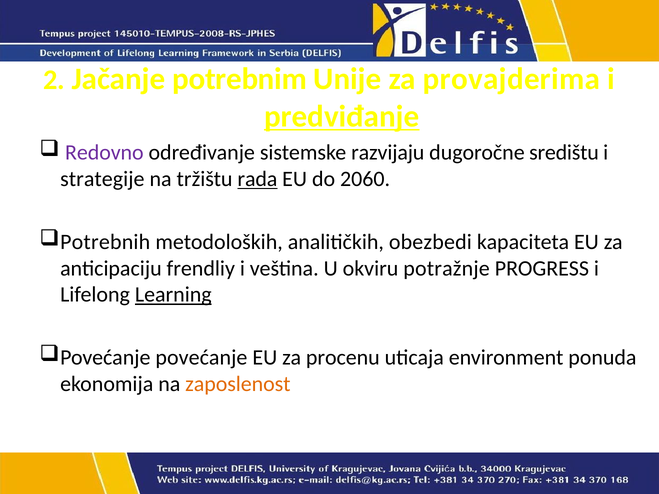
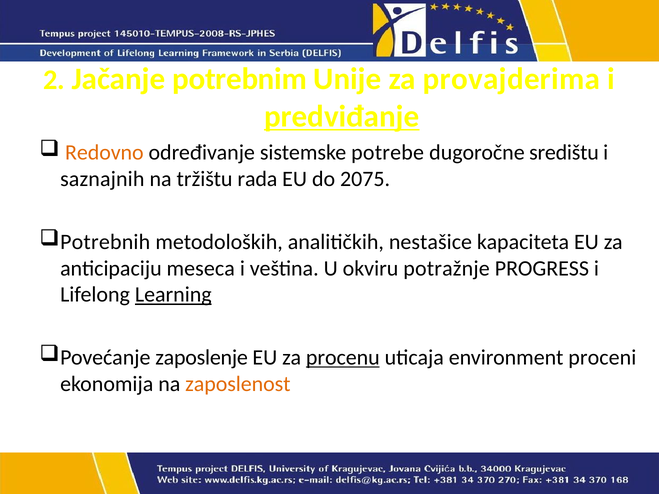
Redovno colour: purple -> orange (104, 153)
razvijaju: razvijaju -> potrebe (388, 153)
strategije: strategije -> saznajnih (102, 179)
rada underline: present -> none (257, 179)
2060: 2060 -> 2075 (365, 179)
obezbedi: obezbedi -> nestašice (430, 242)
frendliy: frendliy -> meseca (201, 268)
Povećanje povećanje: povećanje -> zaposlenje (202, 358)
procenu underline: none -> present (343, 358)
ponuda: ponuda -> proceni (602, 358)
